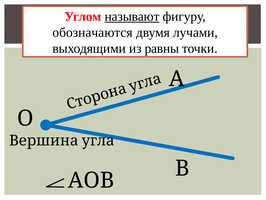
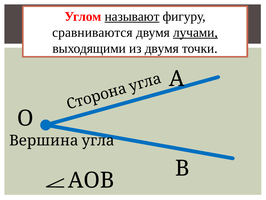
обозначаются: обозначаются -> сравниваются (93, 32)
лучами underline: none -> present (195, 32)
из равны: равны -> двумя (162, 48)
